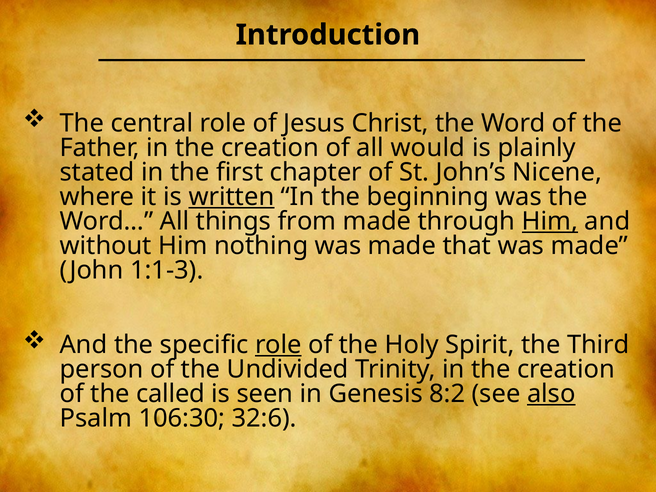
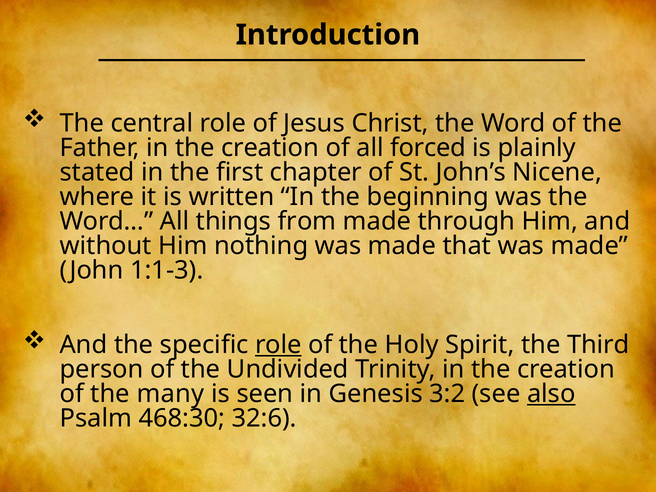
would: would -> forced (428, 148)
written underline: present -> none (231, 197)
Him underline: present -> none (550, 221)
called: called -> many (170, 394)
8:2: 8:2 -> 3:2 (447, 394)
106:30: 106:30 -> 468:30 (182, 418)
